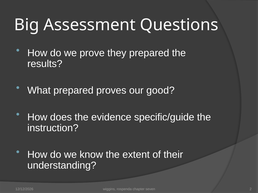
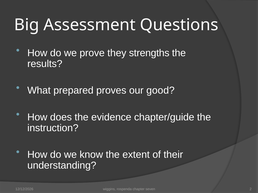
they prepared: prepared -> strengths (149, 53)
specific/guide: specific/guide -> chapter/guide (164, 117)
